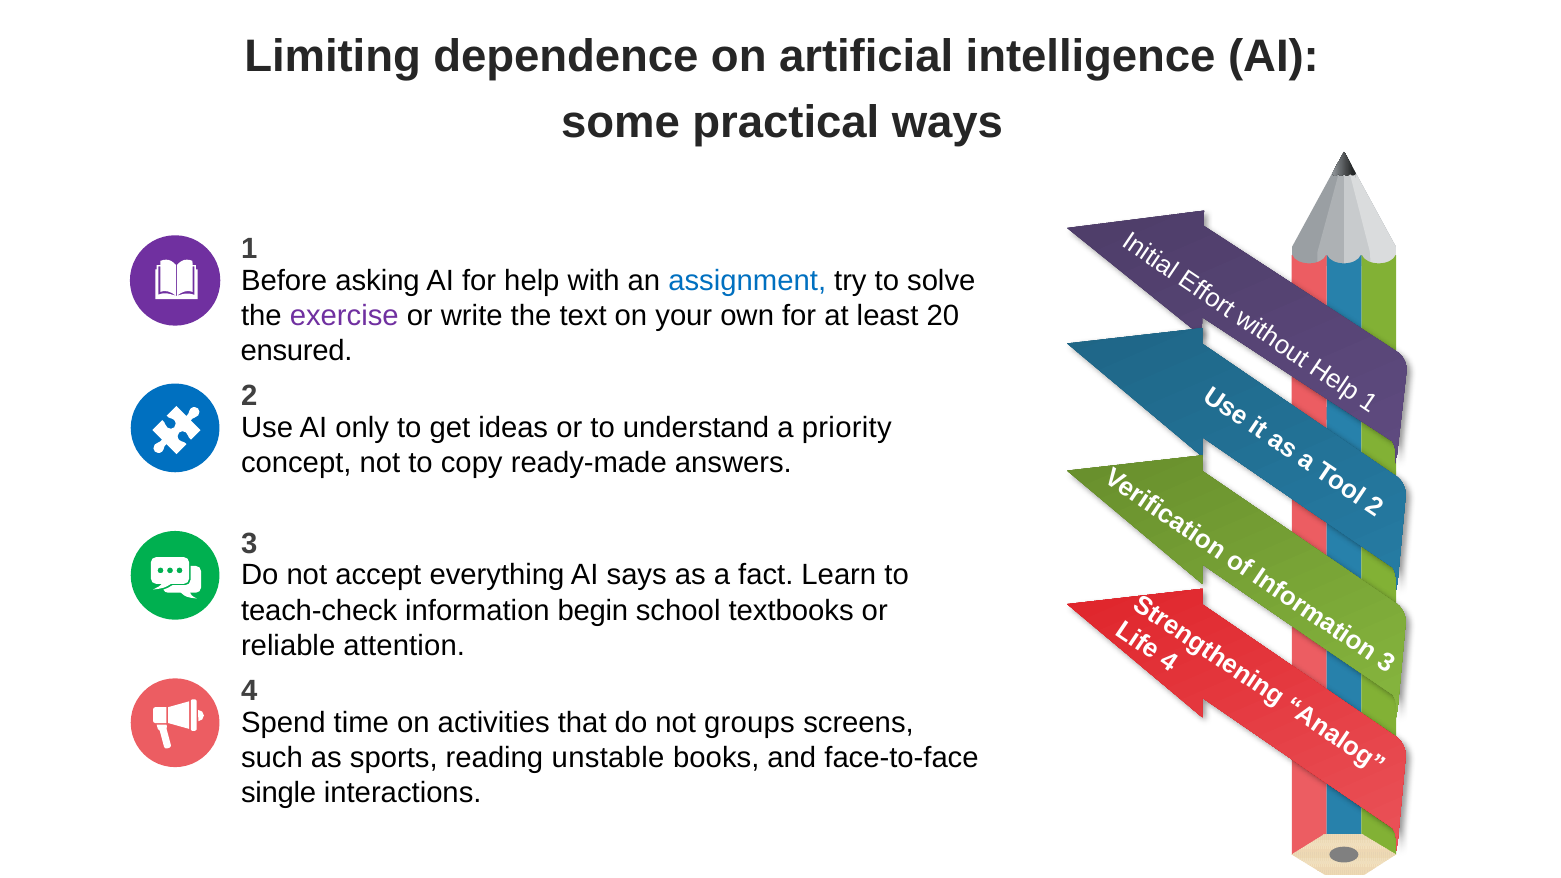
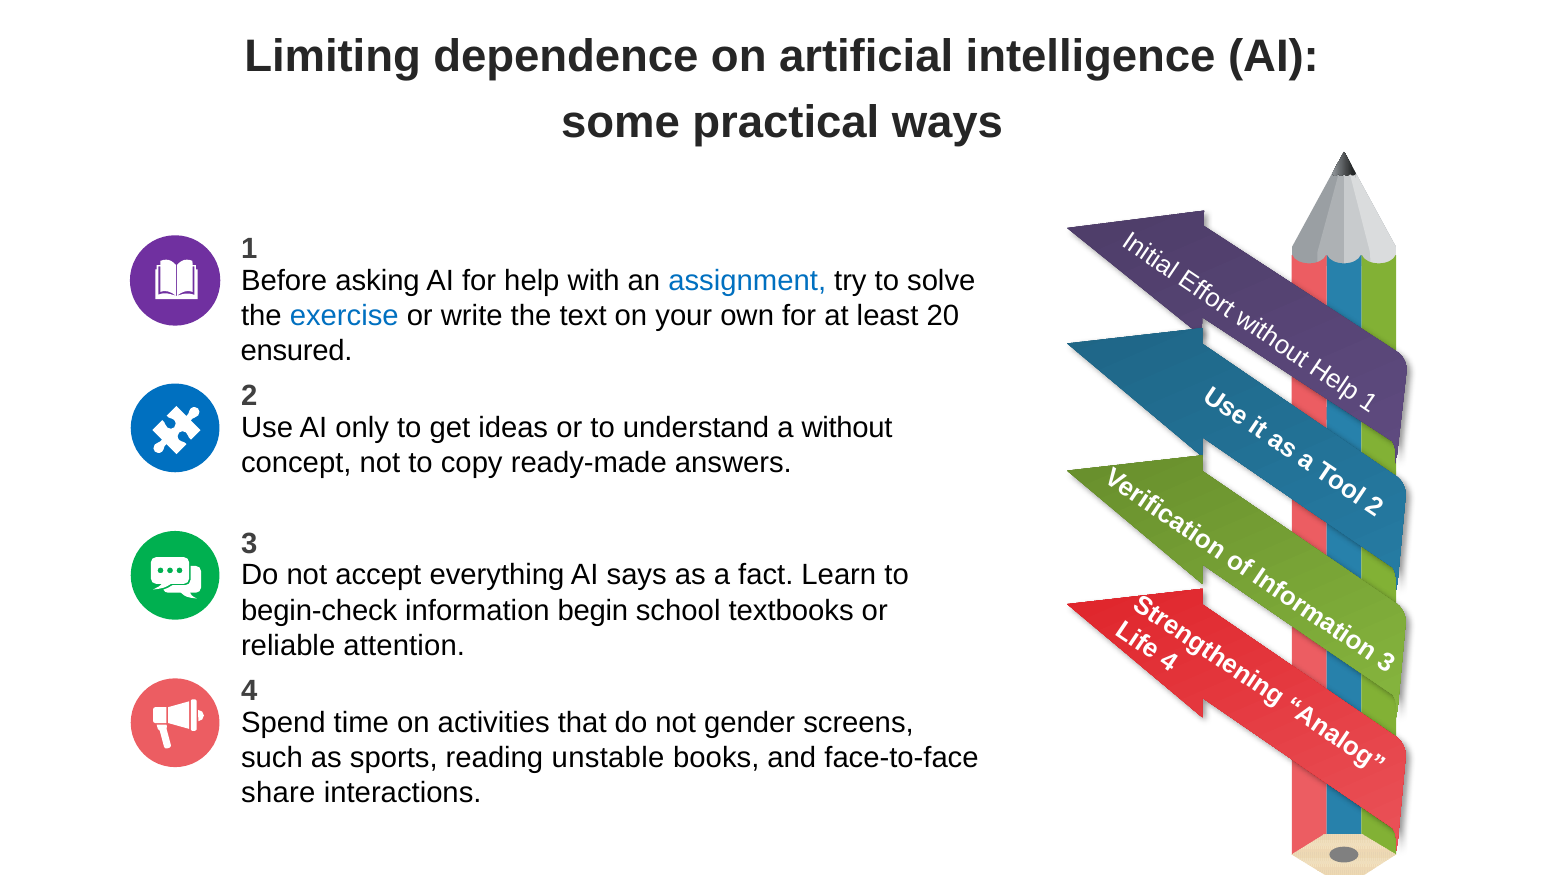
exercise colour: purple -> blue (344, 316)
priority: priority -> without (847, 428)
teach-check: teach-check -> begin-check (319, 610)
groups: groups -> gender (750, 723)
single: single -> share (278, 793)
